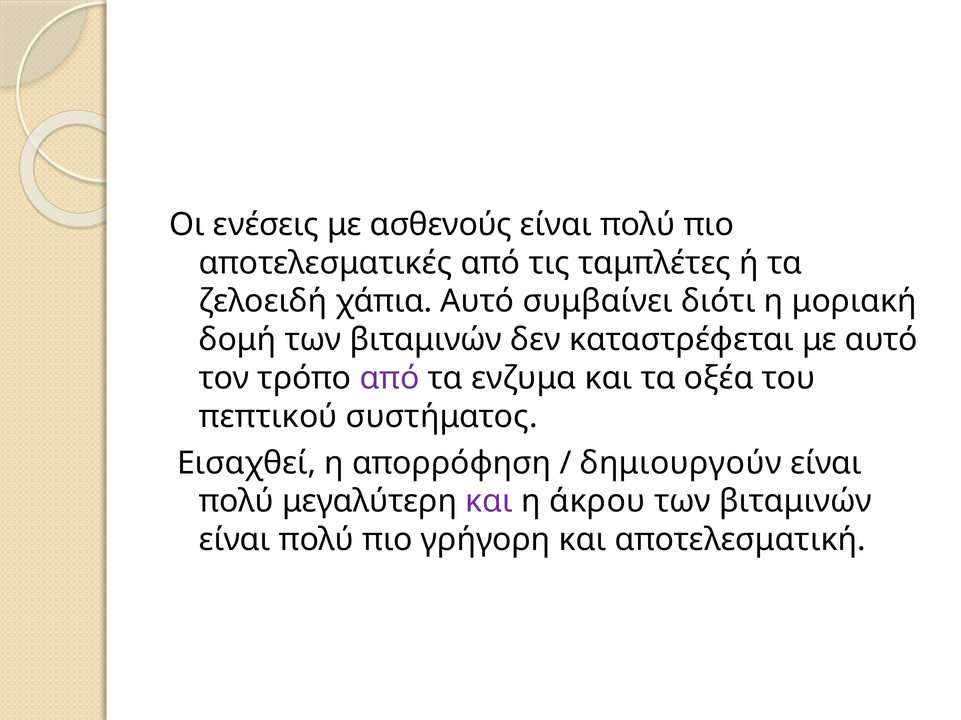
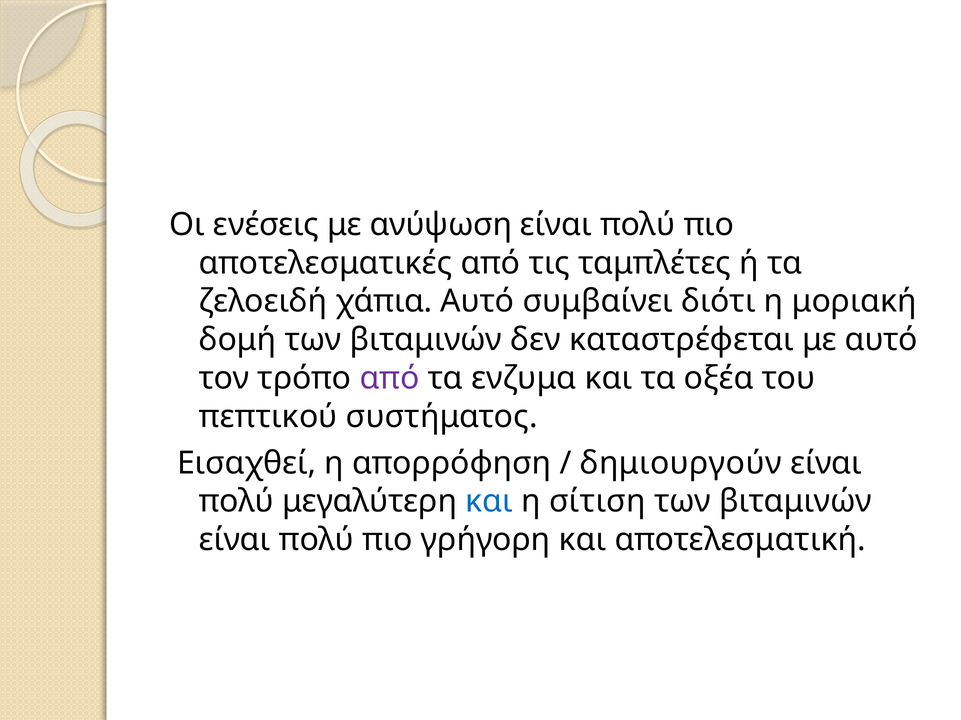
ασθενούς: ασθενούς -> ανύψωση (441, 225)
και colour: purple -> blue (489, 502)
άκρου: άκρου -> σίτιση (597, 502)
